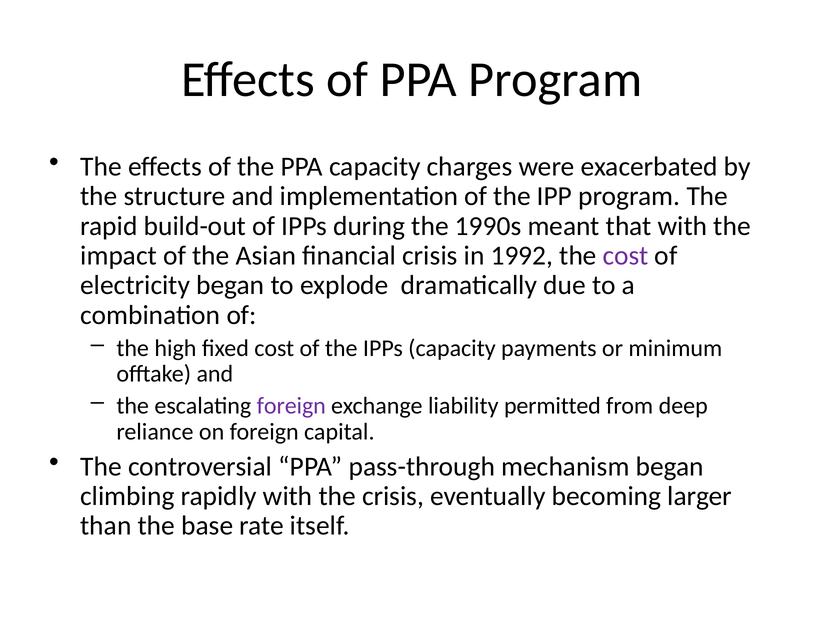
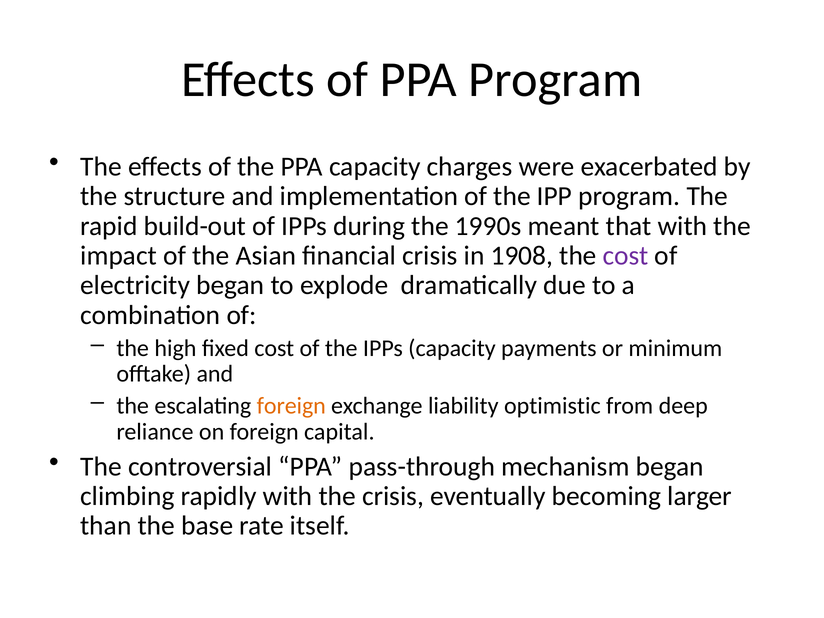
1992: 1992 -> 1908 (522, 256)
foreign colour: purple -> orange (291, 406)
permitted: permitted -> optimistic (552, 406)
